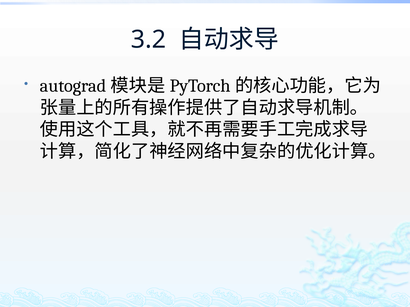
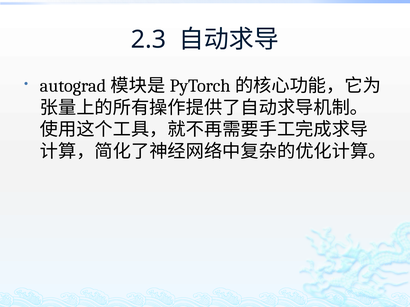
3.2: 3.2 -> 2.3 (149, 40)
